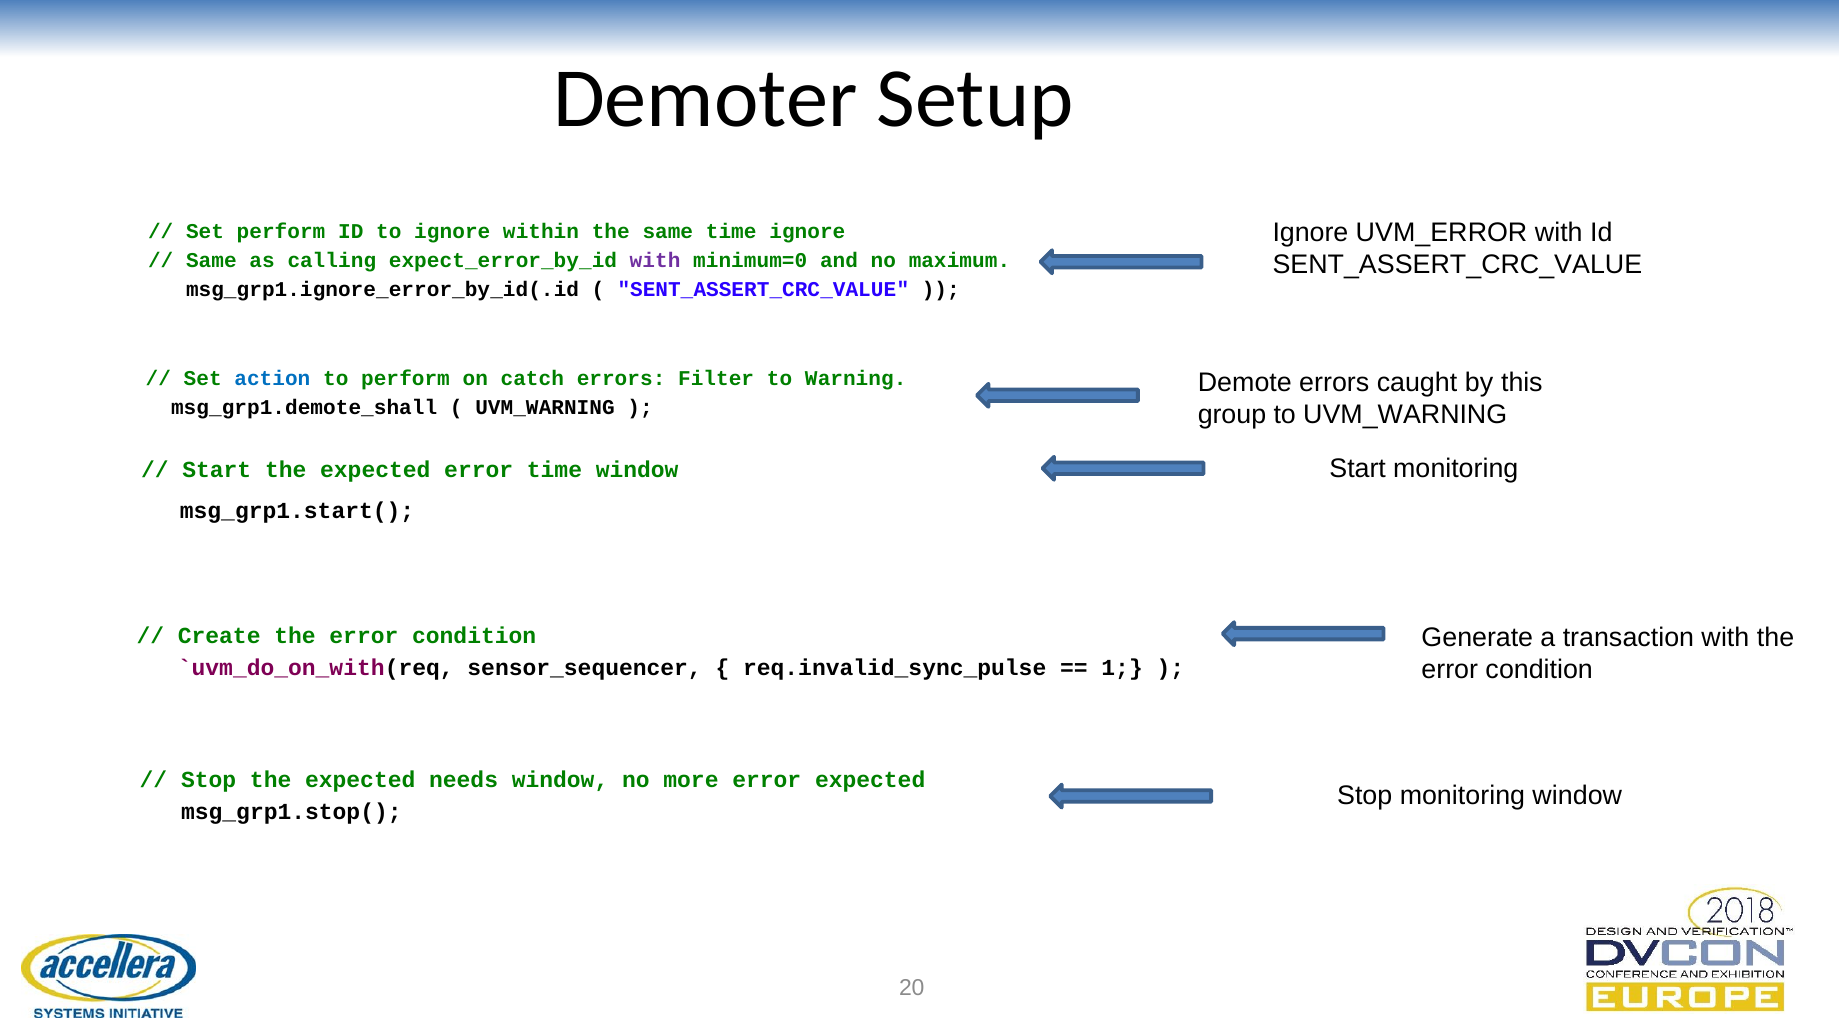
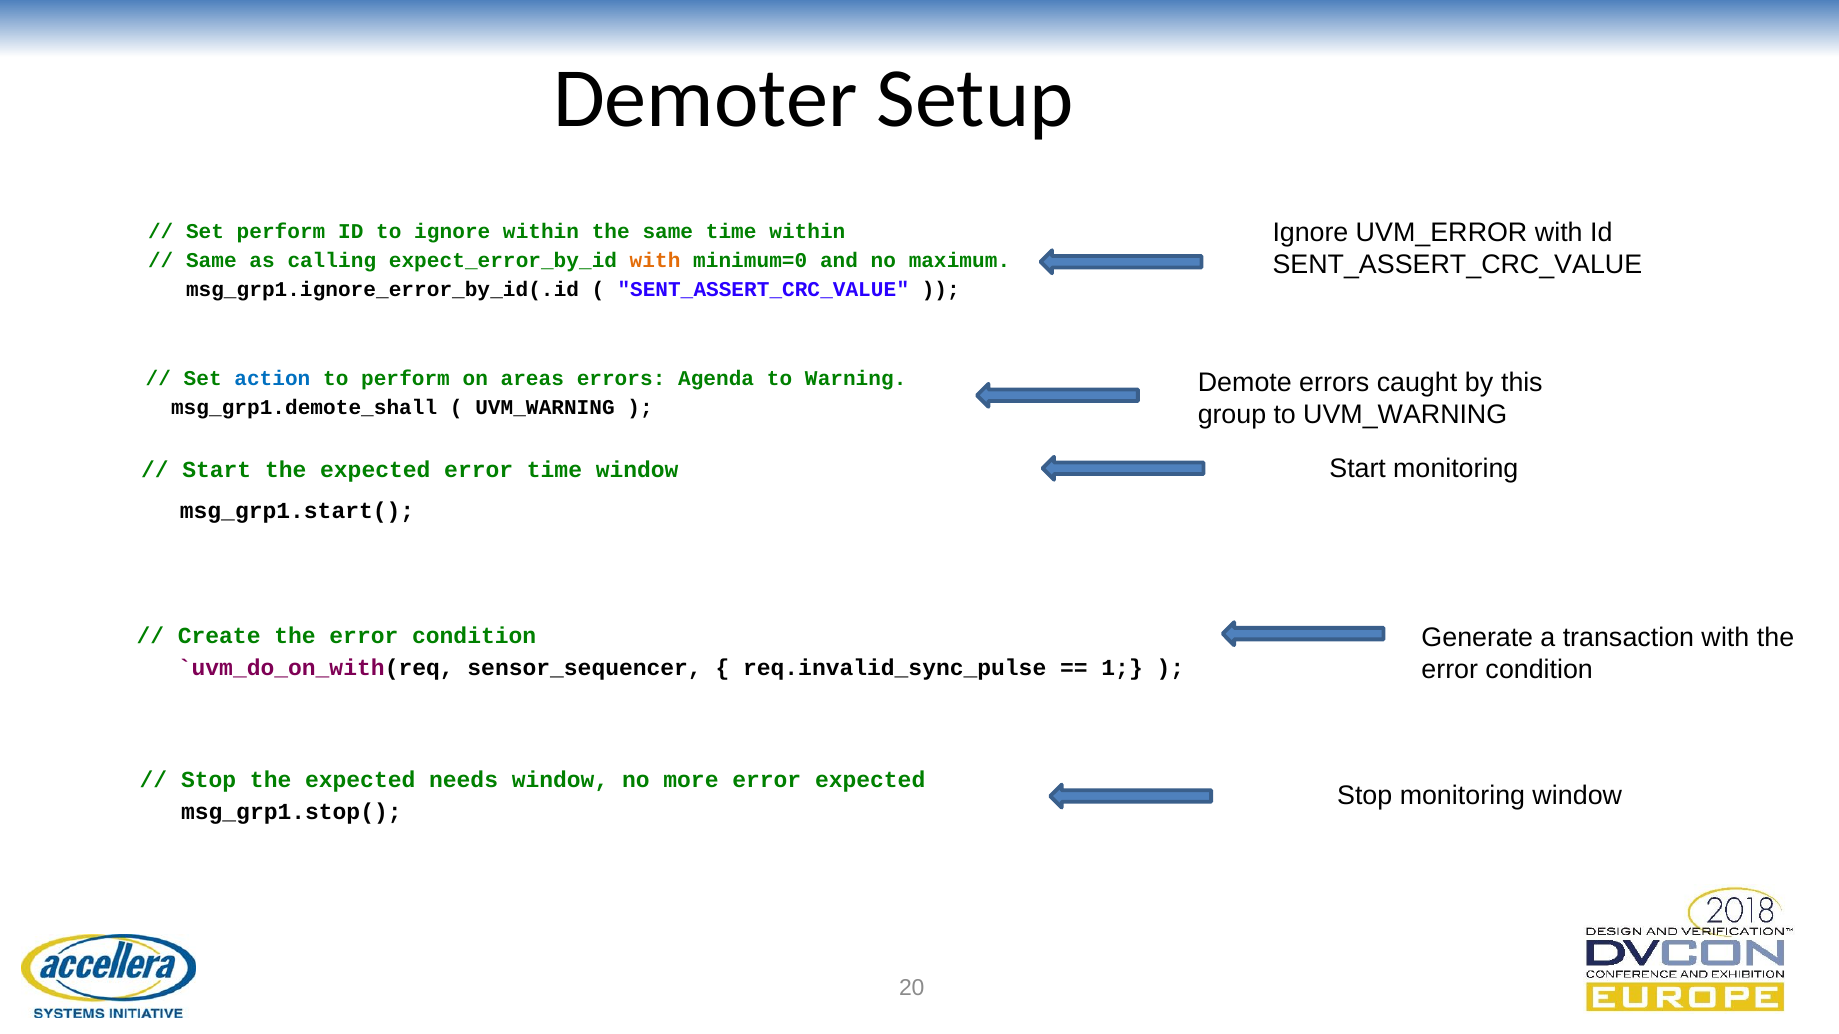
time ignore: ignore -> within (807, 232)
with colour: purple -> orange (655, 261)
catch: catch -> areas (532, 378)
Filter: Filter -> Agenda (716, 378)
